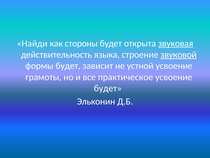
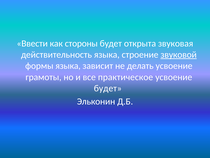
Найди: Найди -> Ввести (32, 43)
звуковая underline: present -> none (176, 43)
формы будет: будет -> языка (68, 66)
устной: устной -> делать (140, 66)
